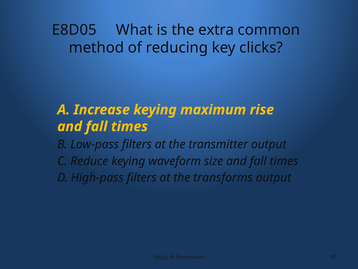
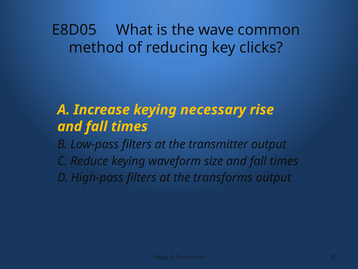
extra: extra -> wave (216, 30)
maximum: maximum -> necessary (213, 110)
